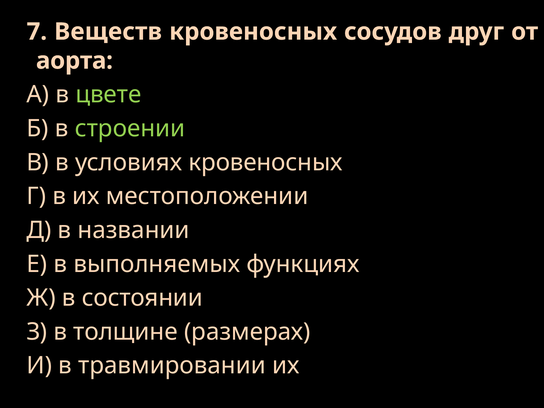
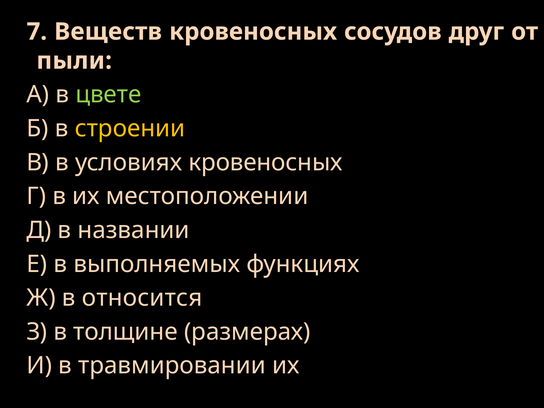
аорта: аорта -> пыли (74, 61)
строении colour: light green -> yellow (130, 128)
состоянии: состоянии -> относится (142, 298)
